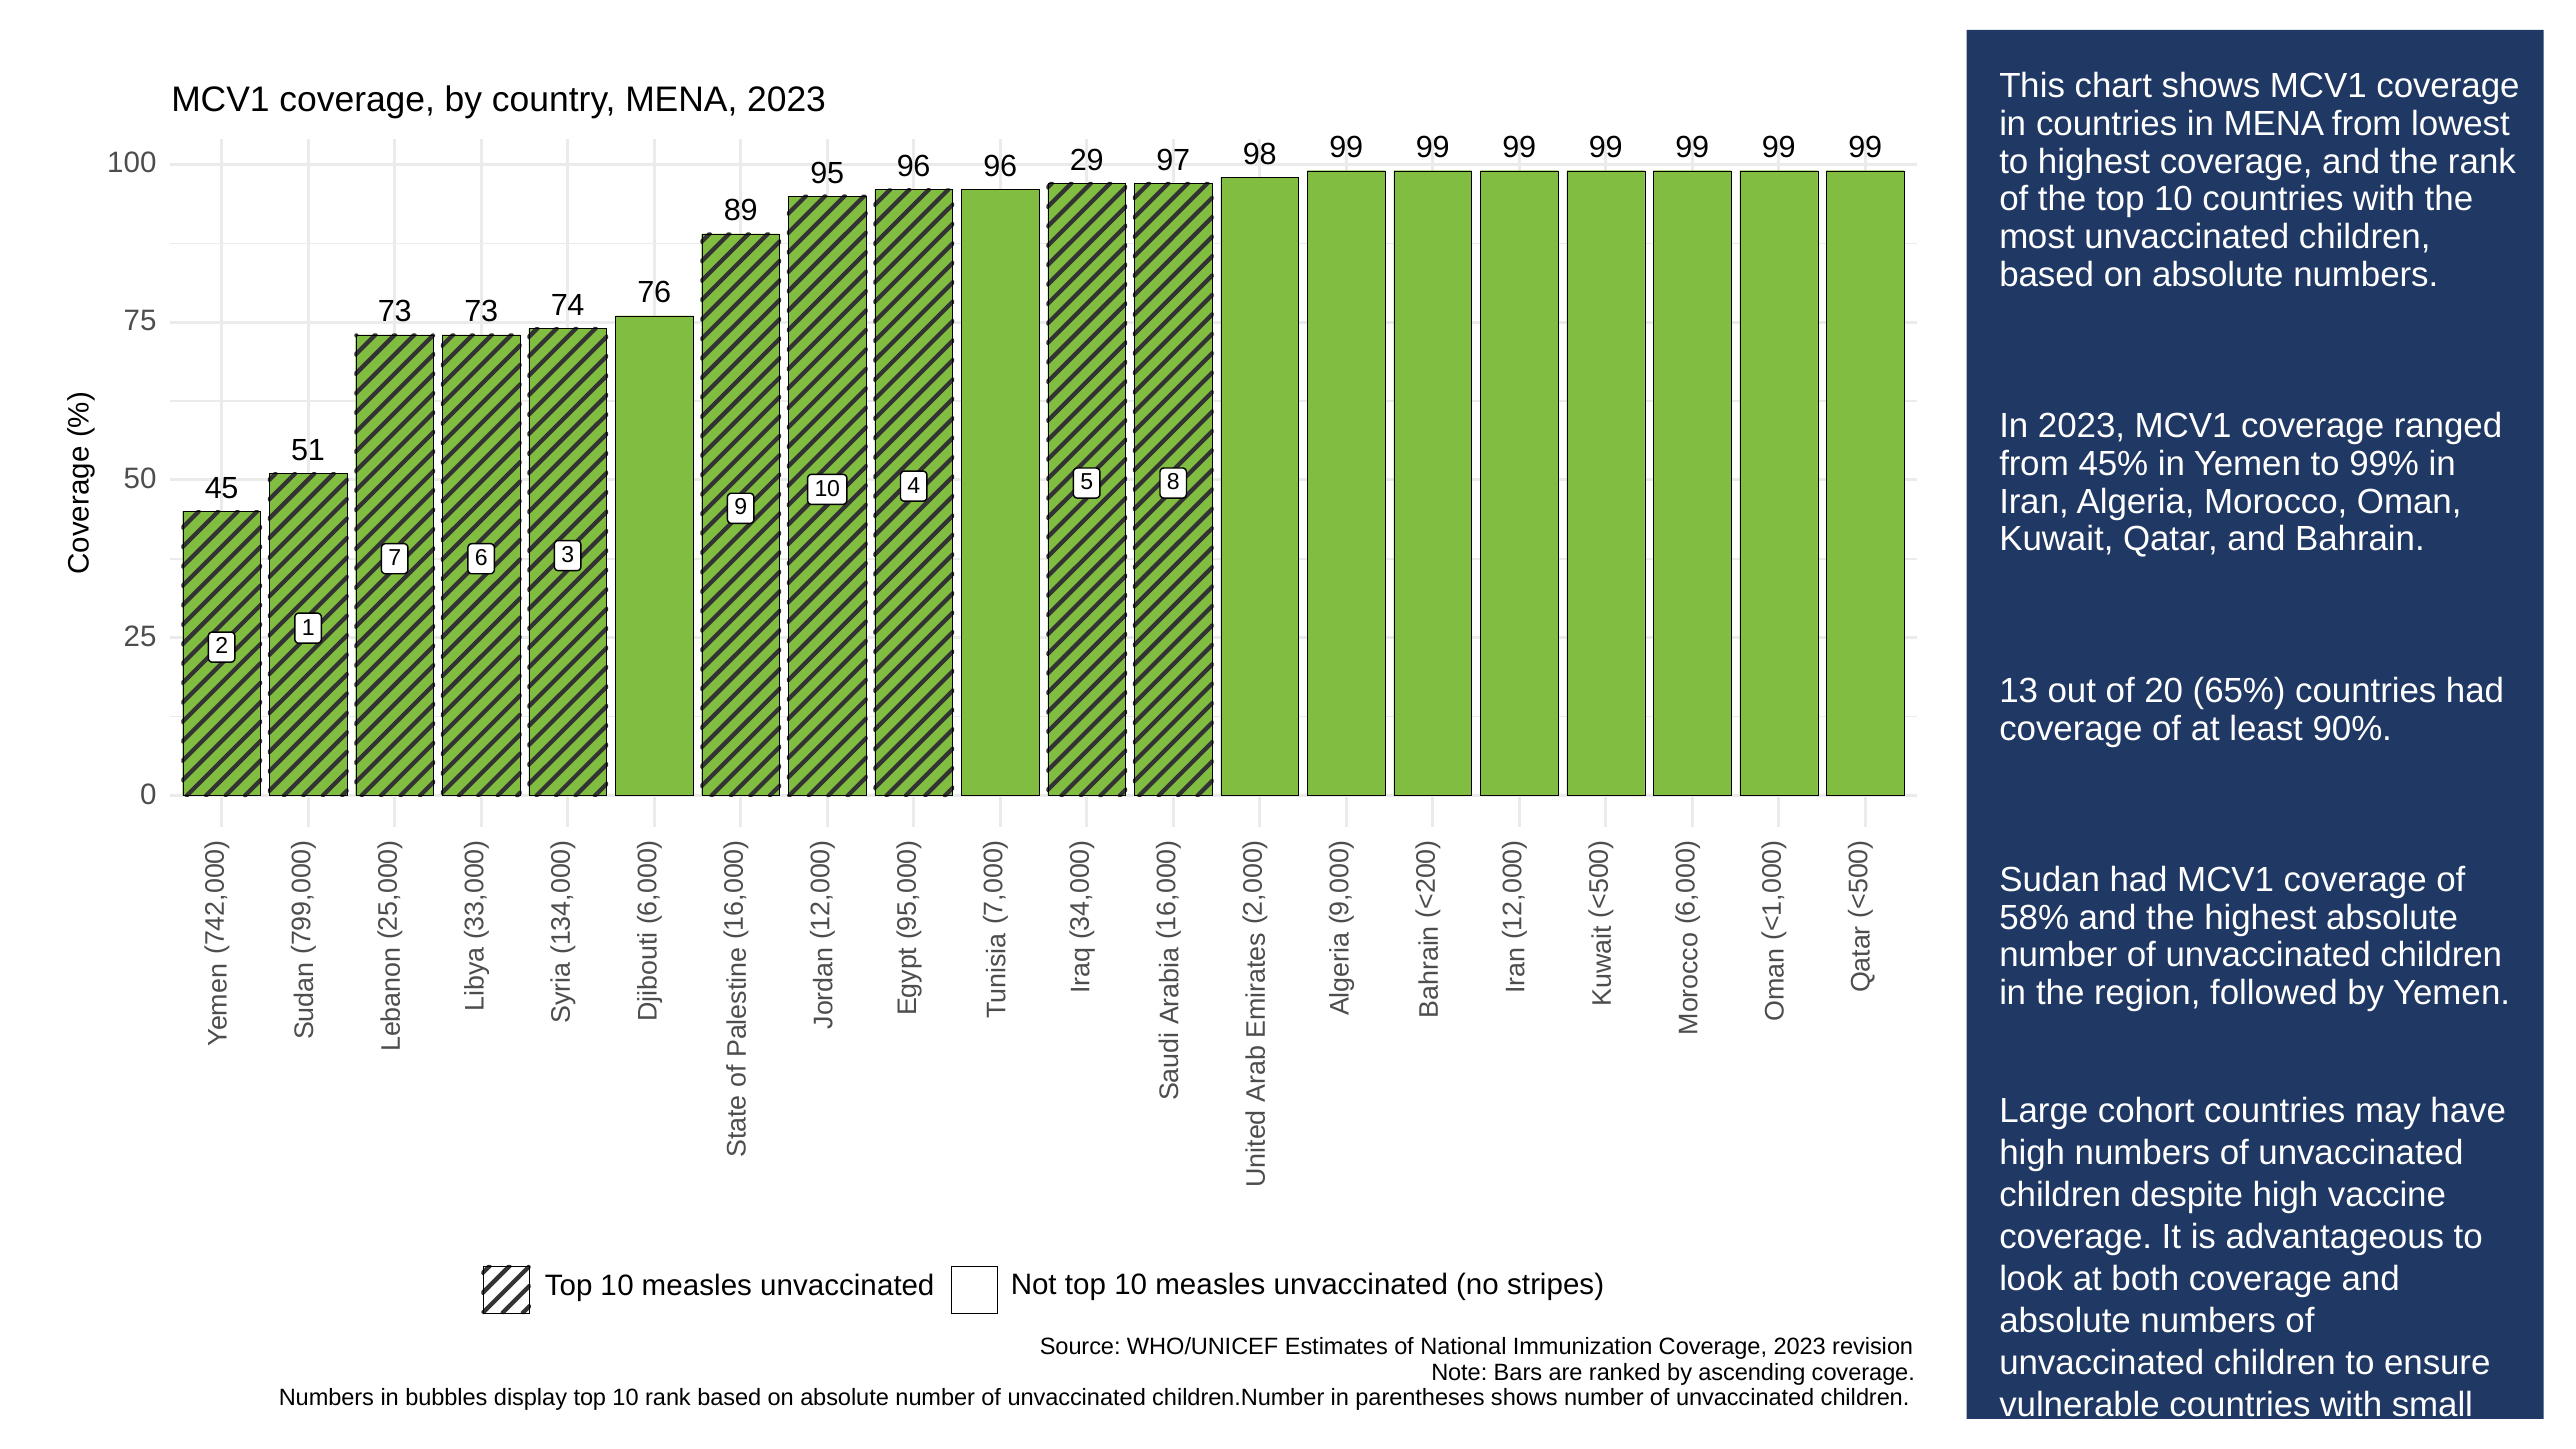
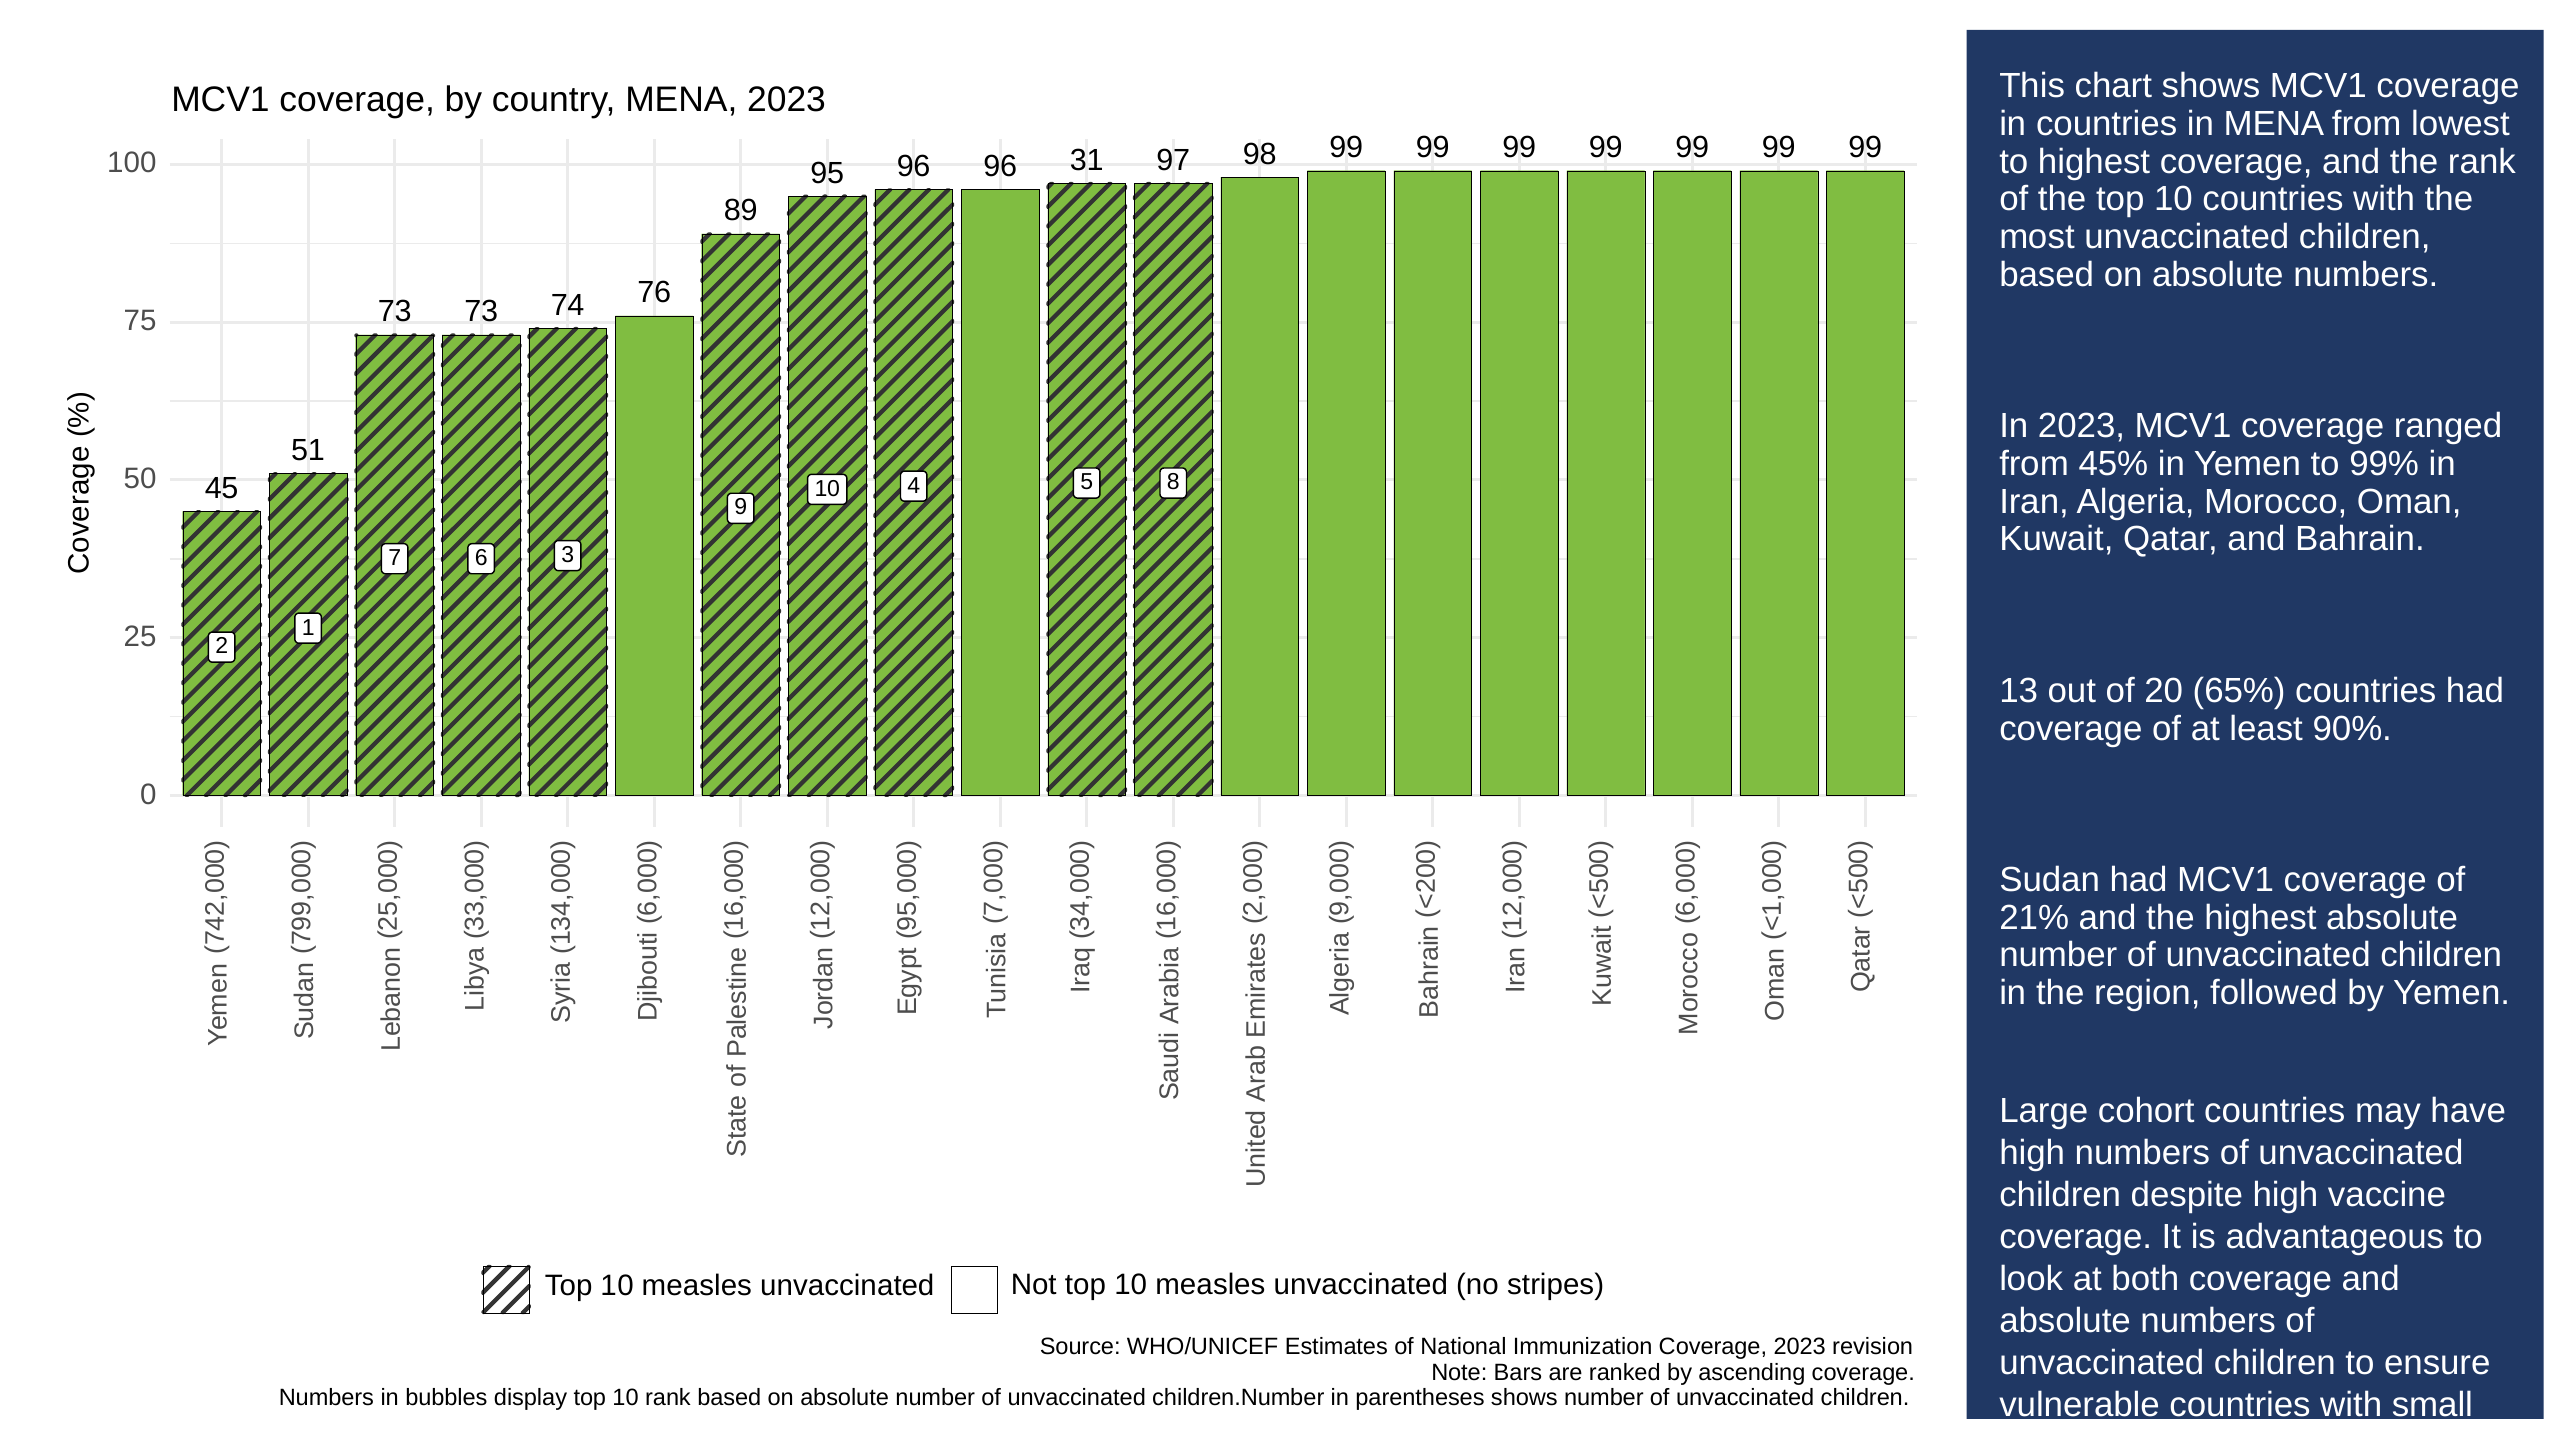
29: 29 -> 31 (1087, 160)
58%: 58% -> 21% (2034, 918)
